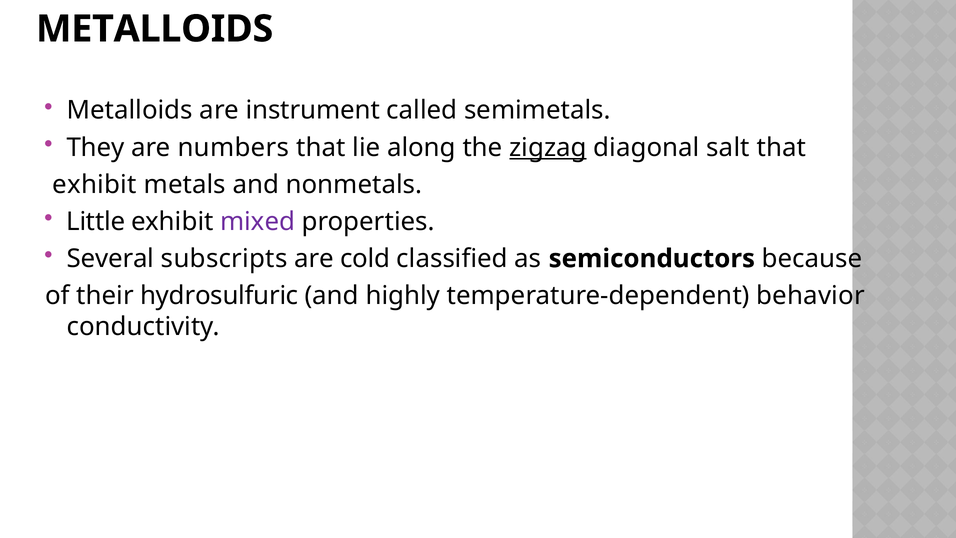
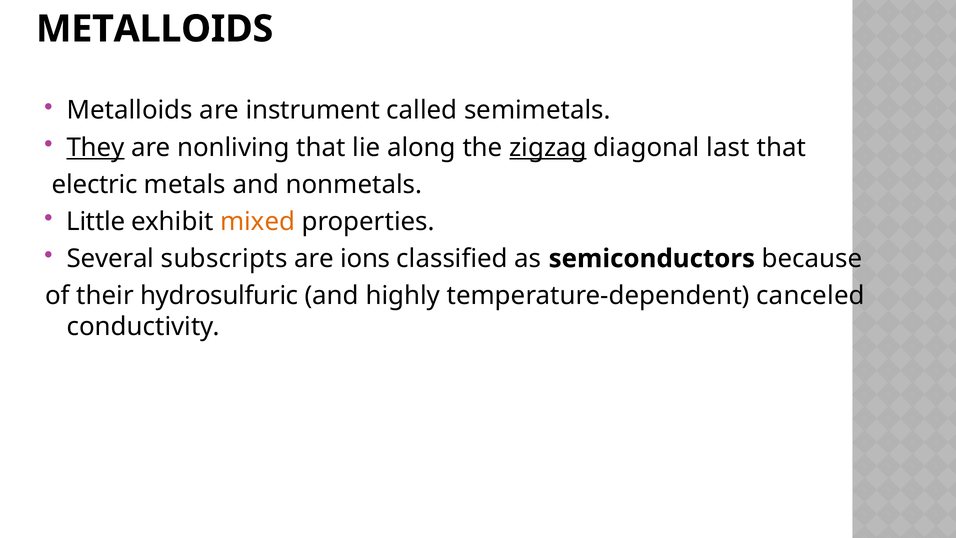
They underline: none -> present (96, 147)
numbers: numbers -> nonliving (233, 147)
salt: salt -> last (728, 147)
exhibit: exhibit -> electric (95, 184)
mixed colour: purple -> orange (258, 221)
cold: cold -> ions (365, 259)
behavior: behavior -> canceled (811, 296)
